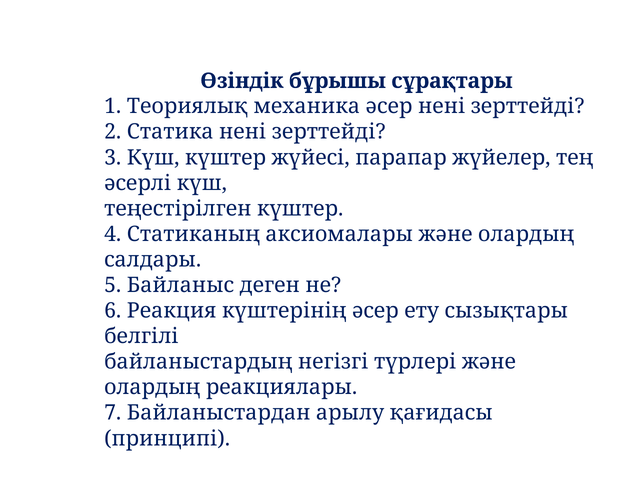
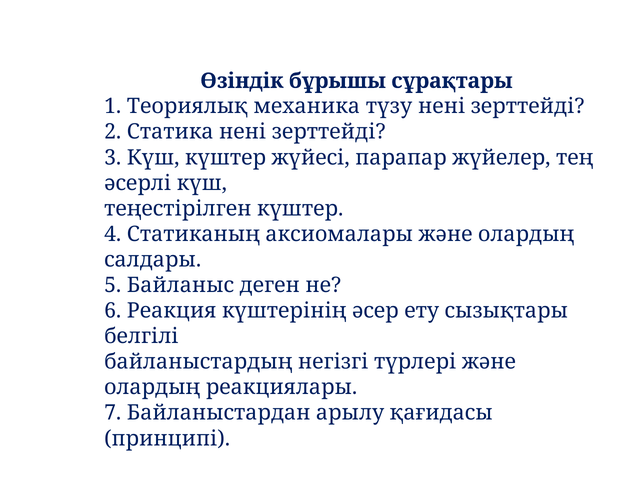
механика әсер: әсер -> түзу (389, 106)
